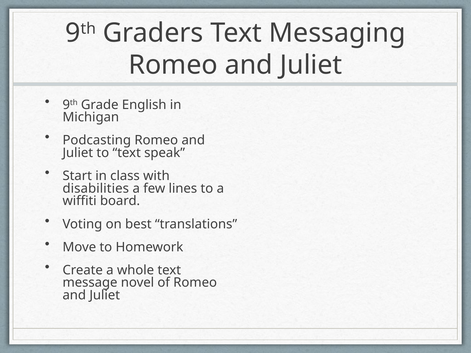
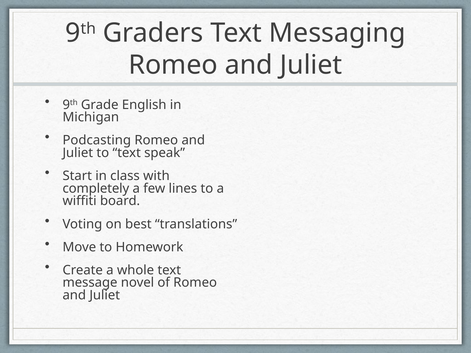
disabilities: disabilities -> completely (96, 189)
